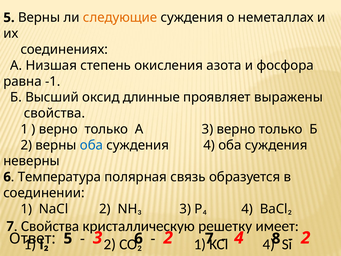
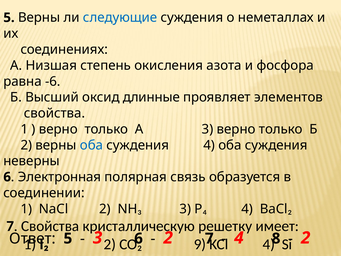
следующие colour: orange -> blue (120, 18)
-1: -1 -> -6 (53, 81)
выражены: выражены -> элементов (289, 97)
Температура: Температура -> Электронная (59, 177)
1: 1 -> 9 (200, 244)
